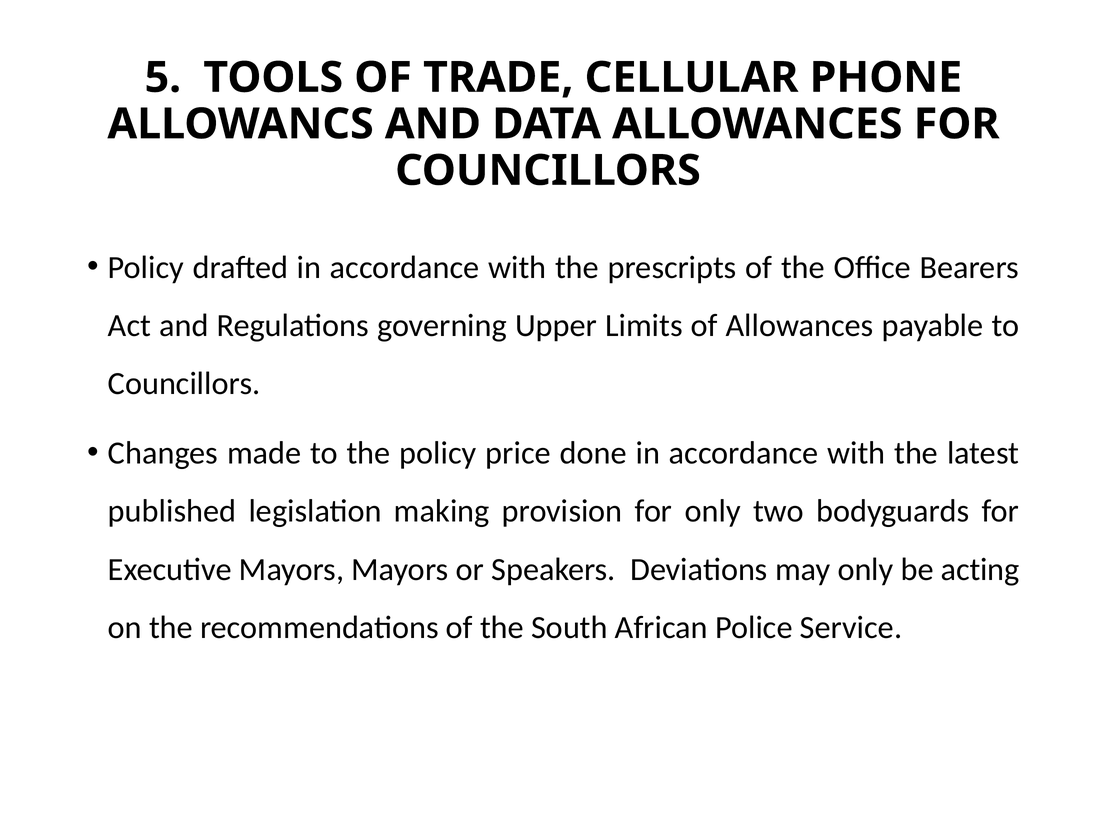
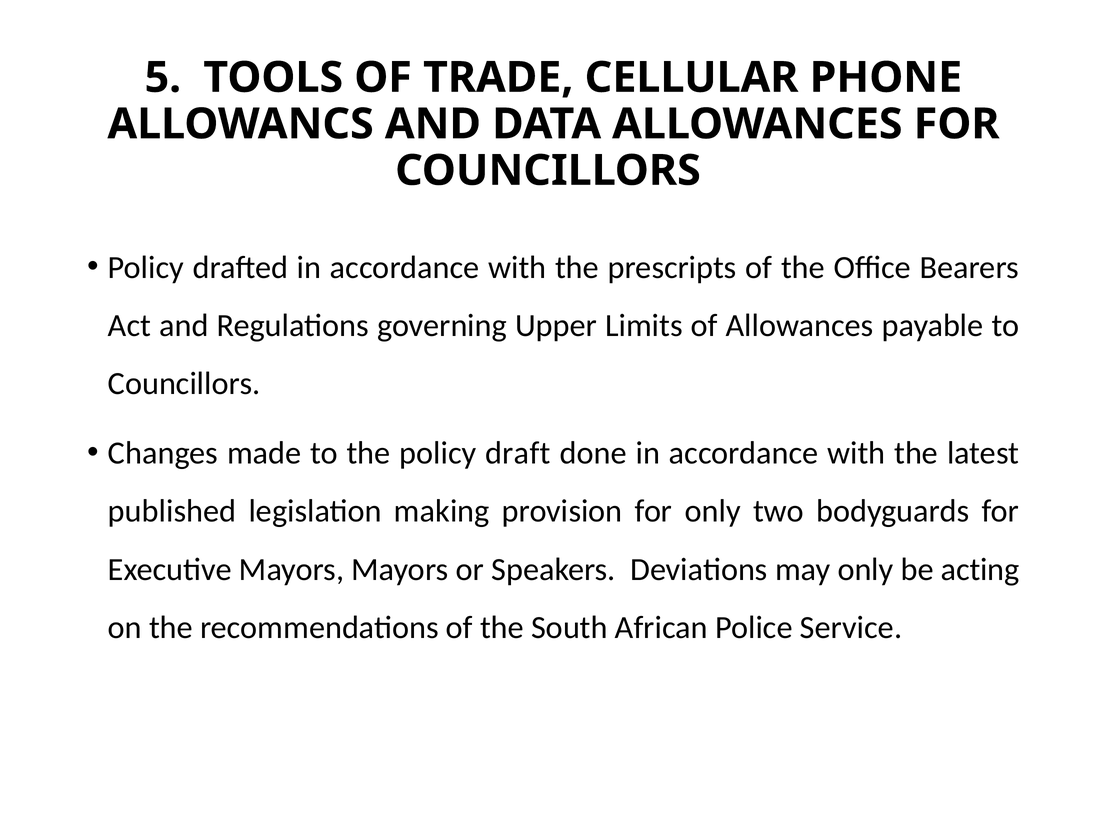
price: price -> draft (518, 453)
